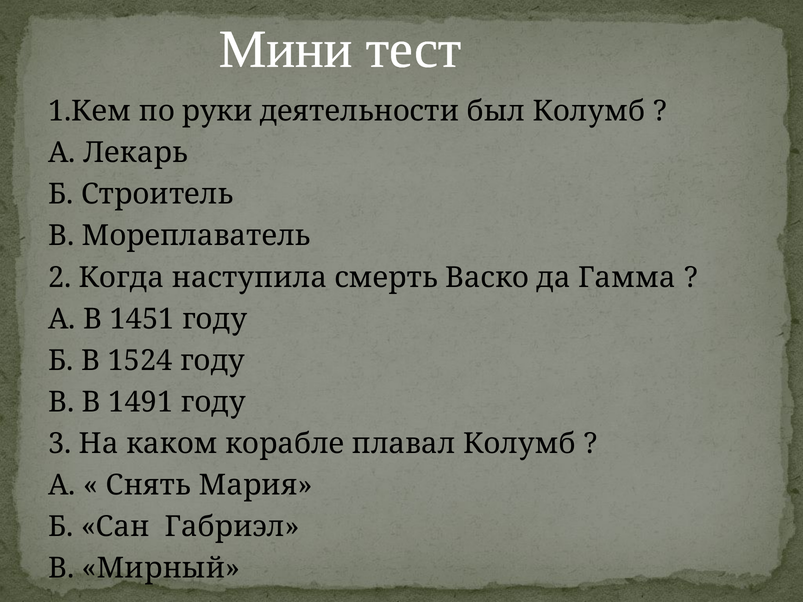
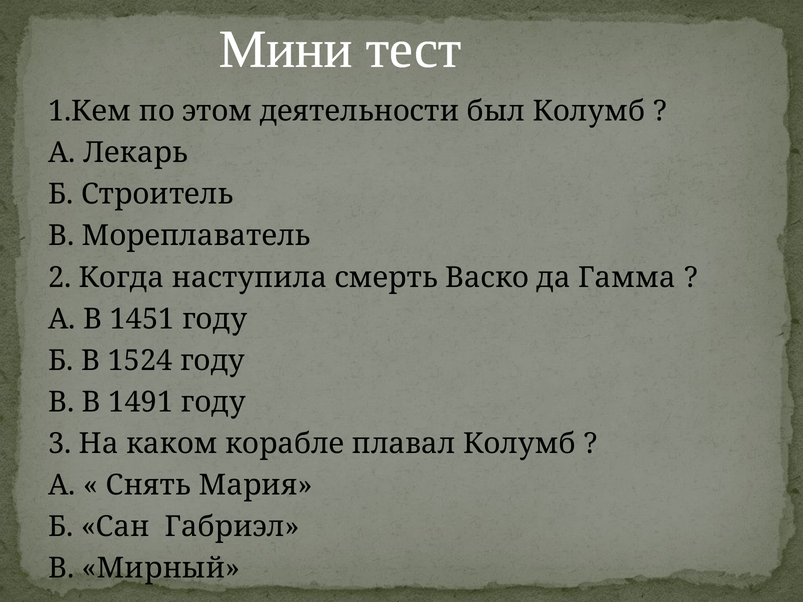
руки: руки -> этом (217, 111)
